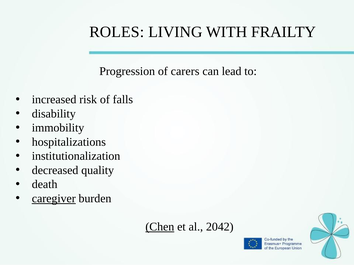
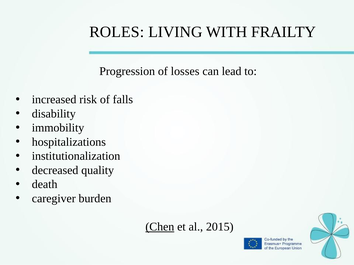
carers: carers -> losses (185, 71)
caregiver underline: present -> none (54, 199)
2042: 2042 -> 2015 (220, 227)
